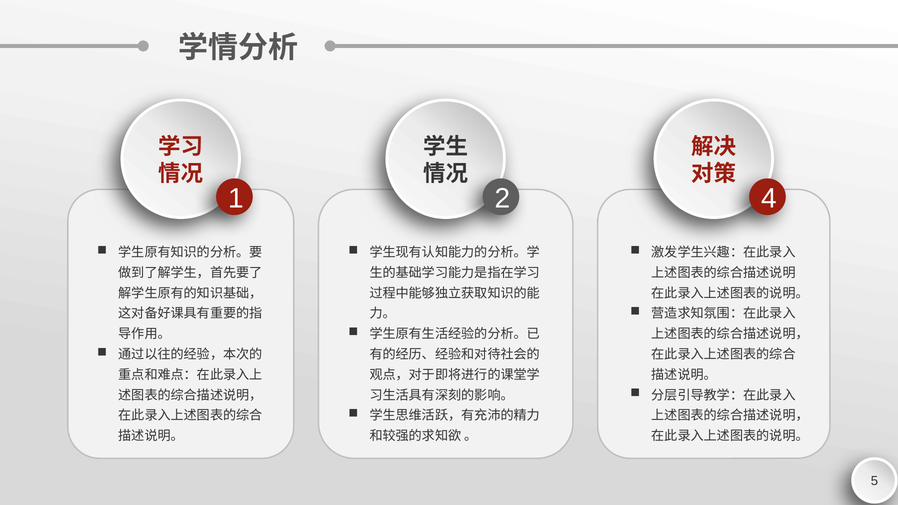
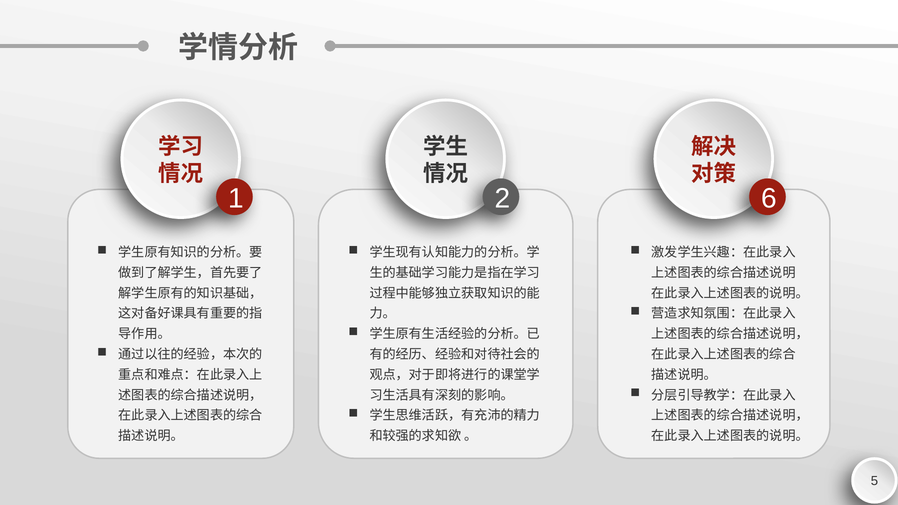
4: 4 -> 6 (769, 199)
